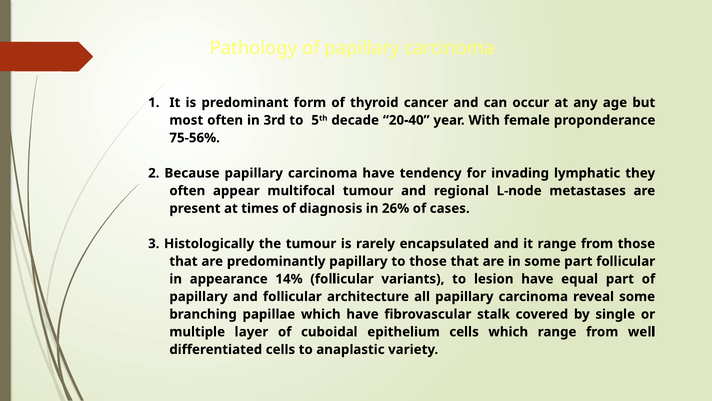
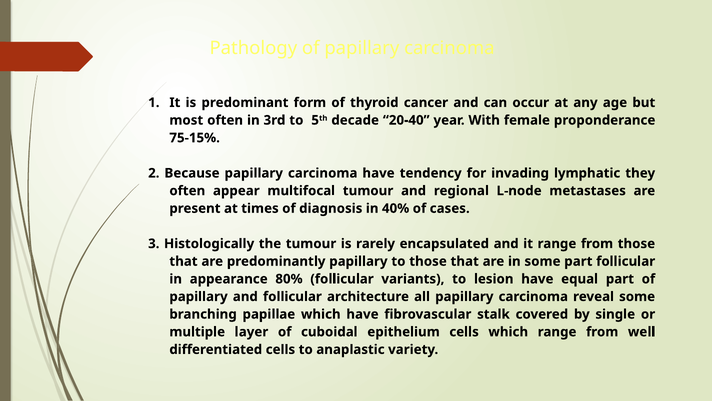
75-56%: 75-56% -> 75-15% (195, 138)
26%: 26% -> 40% (396, 208)
14%: 14% -> 80% (289, 279)
